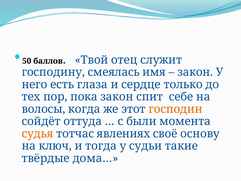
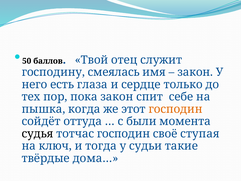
волосы: волосы -> пышка (43, 109)
судья colour: orange -> black (37, 134)
тотчас явлениях: явлениях -> господин (123, 134)
основу: основу -> ступая (200, 134)
